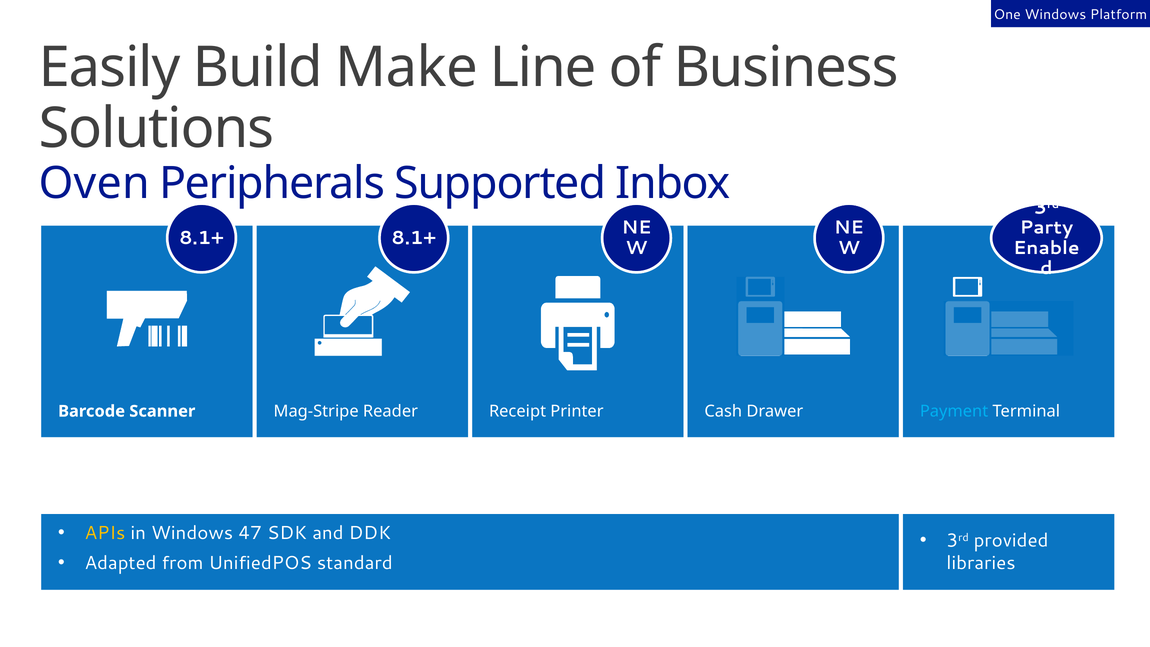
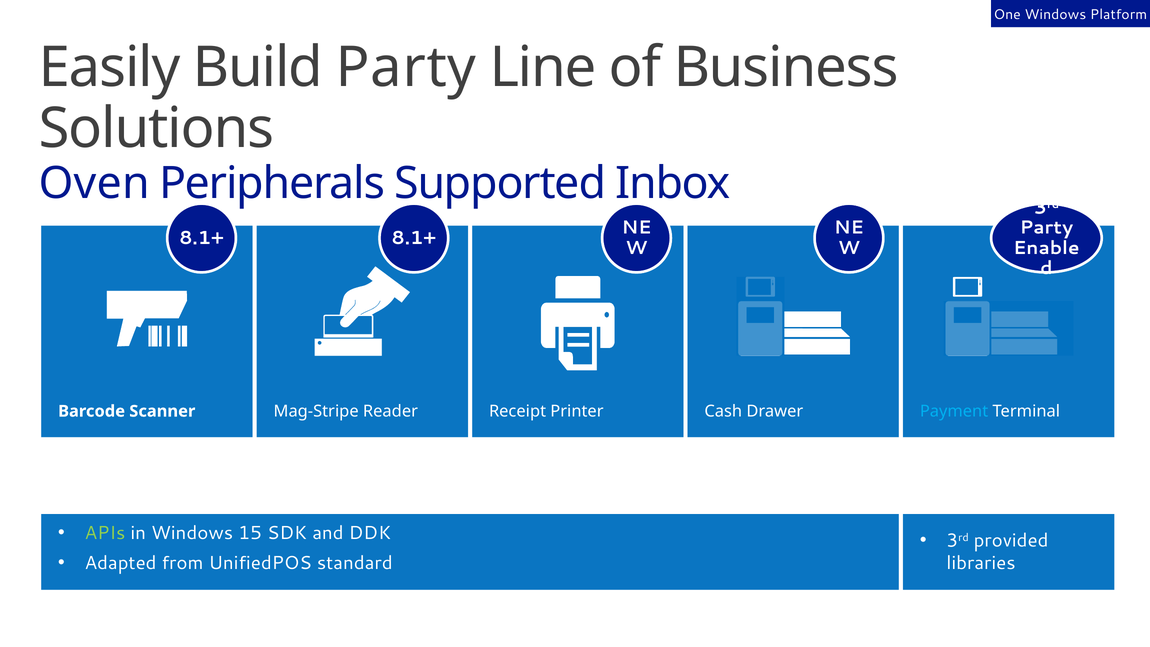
Build Make: Make -> Party (406, 68)
APIs colour: yellow -> light green (105, 533)
47: 47 -> 15 (250, 533)
